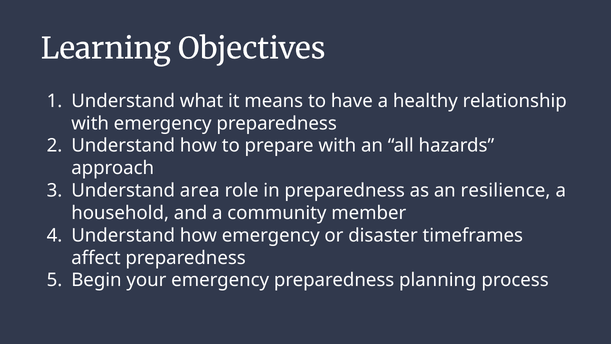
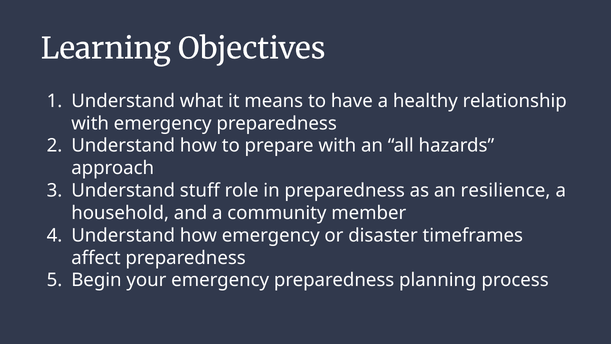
area: area -> stuff (200, 190)
